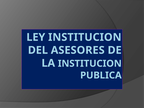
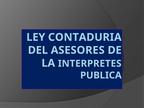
LEY INSTITUCION: INSTITUCION -> CONTADURIA (85, 37)
LA INSTITUCION: INSTITUCION -> INTERPRETES (90, 64)
